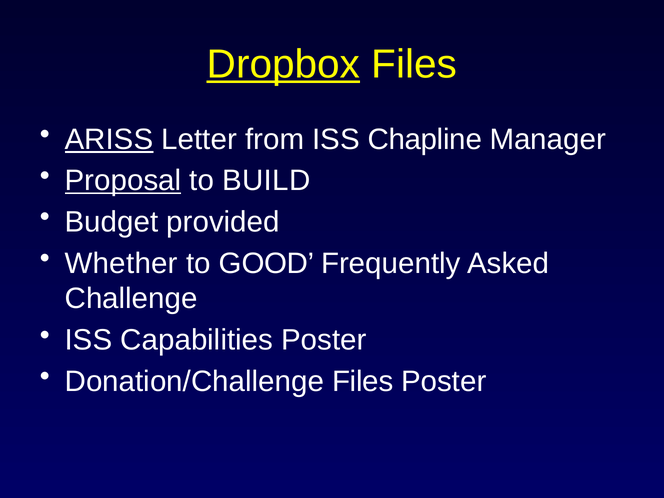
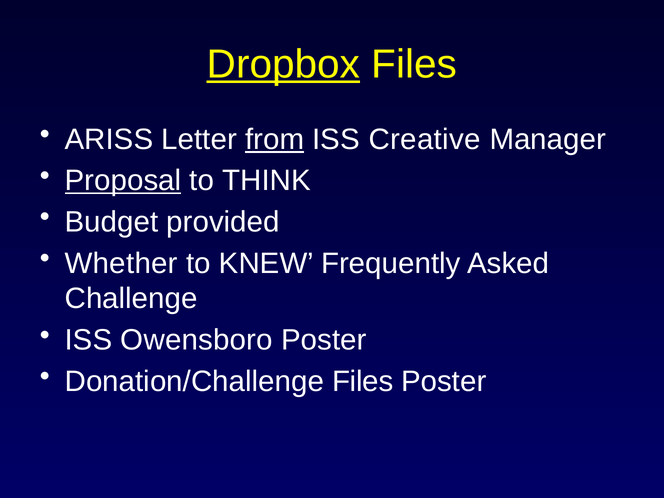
ARISS underline: present -> none (109, 139)
from underline: none -> present (275, 139)
Chapline: Chapline -> Creative (425, 139)
BUILD: BUILD -> THINK (266, 181)
GOOD: GOOD -> KNEW (266, 263)
Capabilities: Capabilities -> Owensboro (197, 340)
